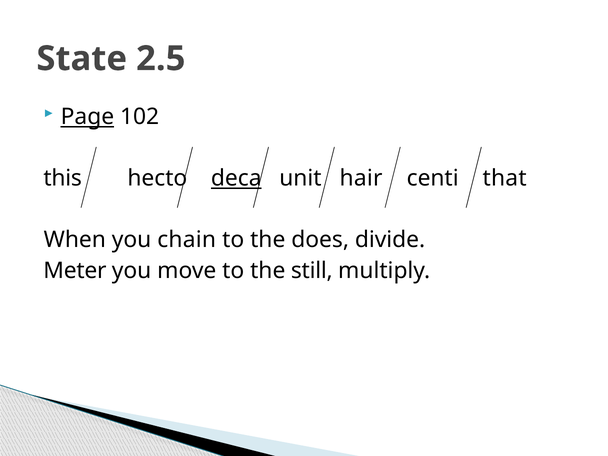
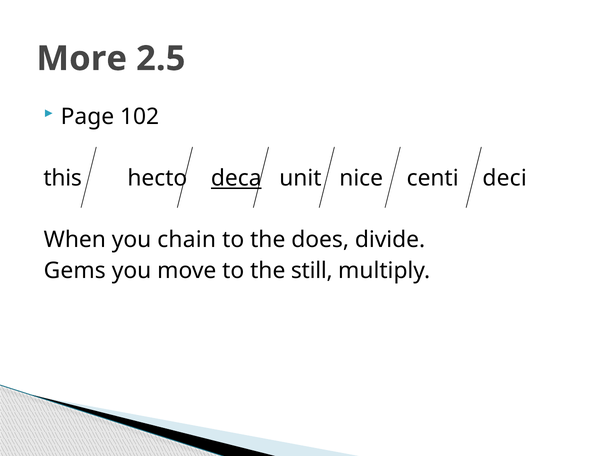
State: State -> More (82, 59)
Page underline: present -> none (87, 117)
hair: hair -> nice (361, 178)
that: that -> deci (505, 178)
Meter: Meter -> Gems (75, 271)
